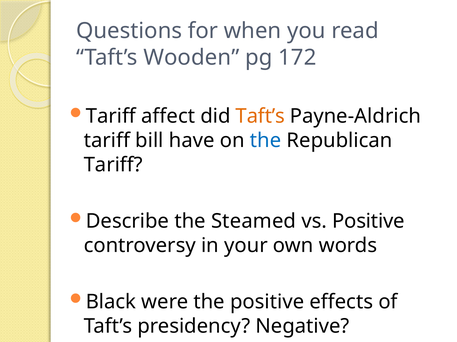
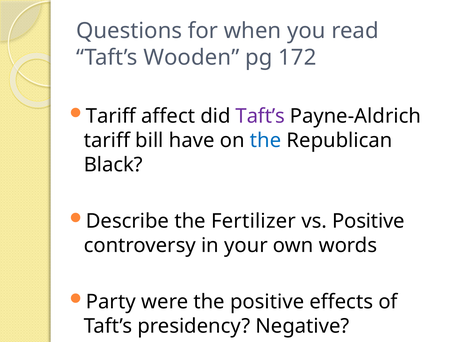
Taft’s colour: orange -> purple (260, 116)
Tariff: Tariff -> Black (113, 165)
Steamed: Steamed -> Fertilizer (254, 222)
Black: Black -> Party (111, 302)
